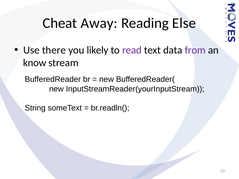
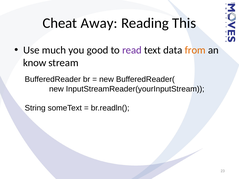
Else: Else -> This (184, 23)
there: there -> much (54, 50)
likely: likely -> good (98, 50)
from colour: purple -> orange (195, 50)
